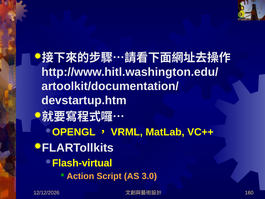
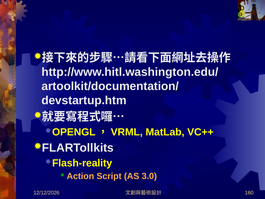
Flash-virtual: Flash-virtual -> Flash-reality (82, 163)
